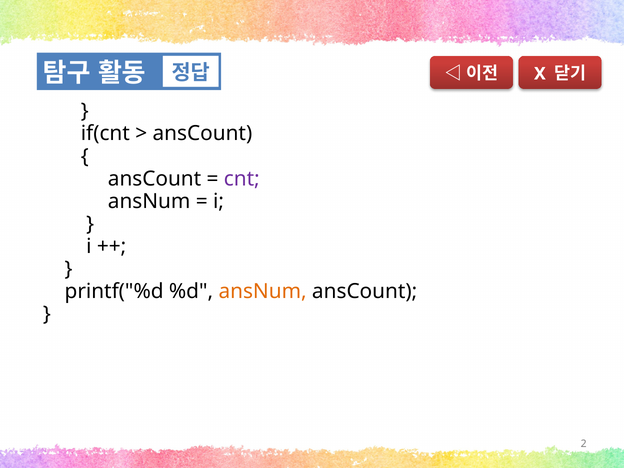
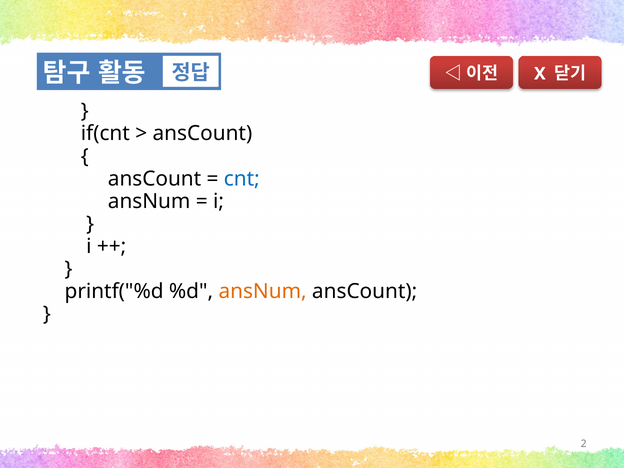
cnt colour: purple -> blue (242, 179)
